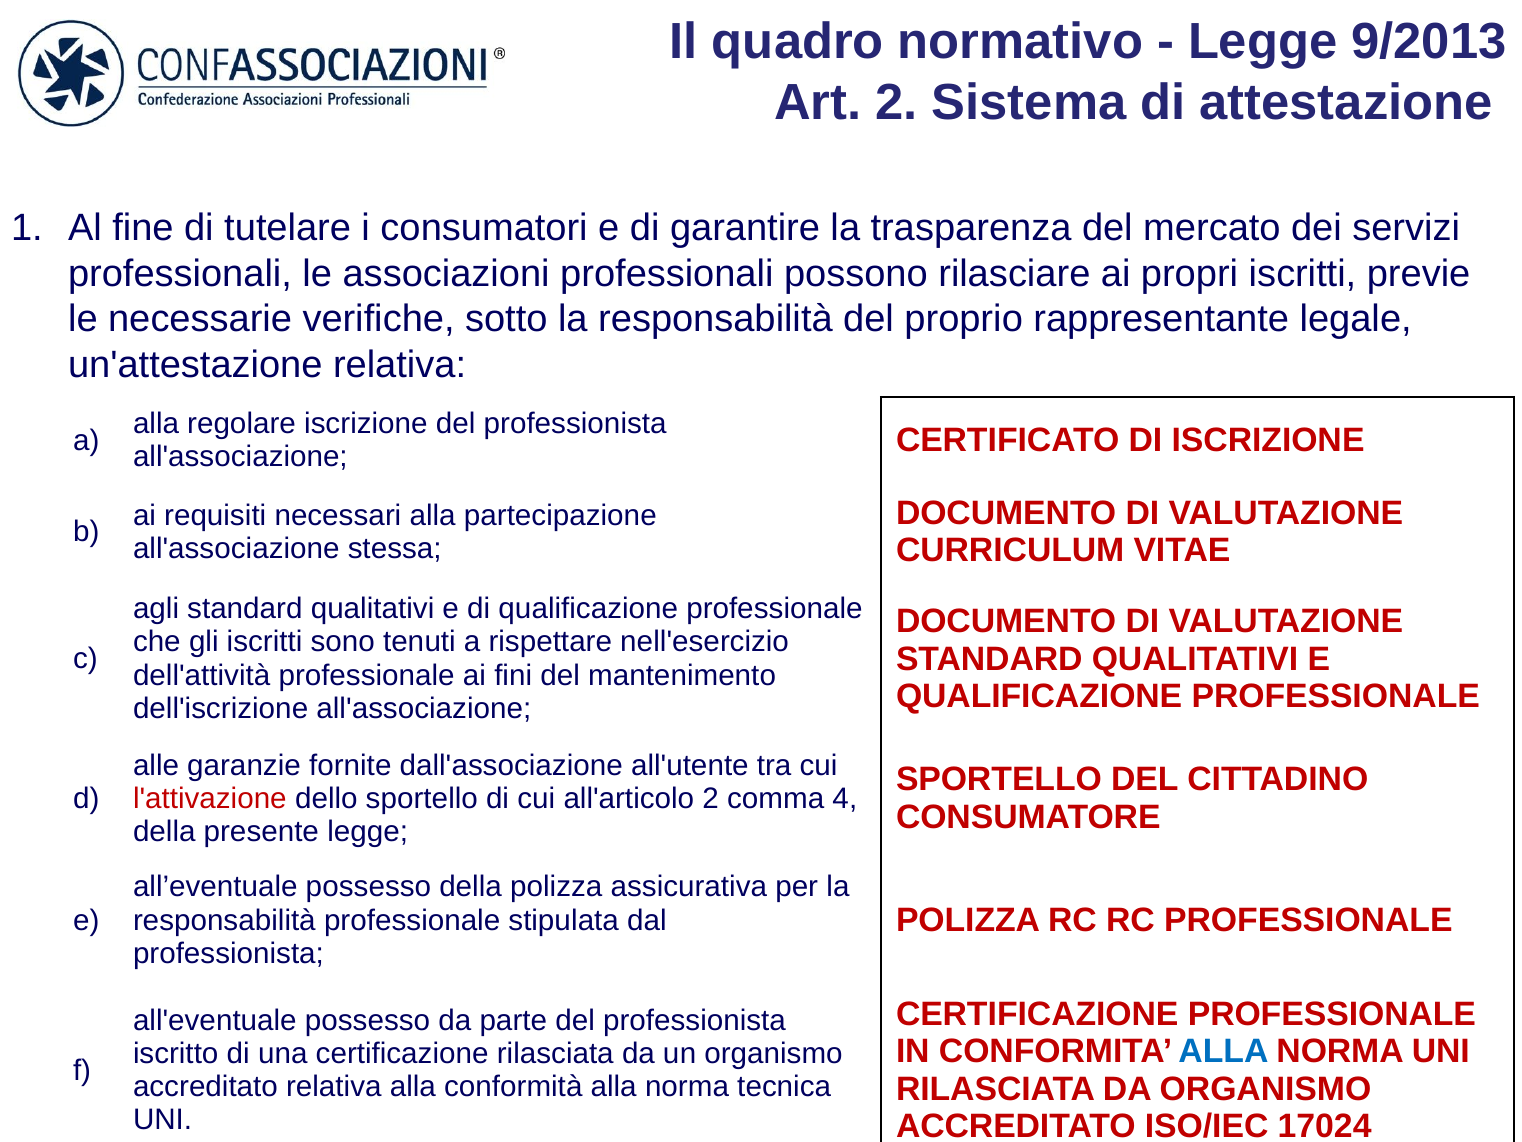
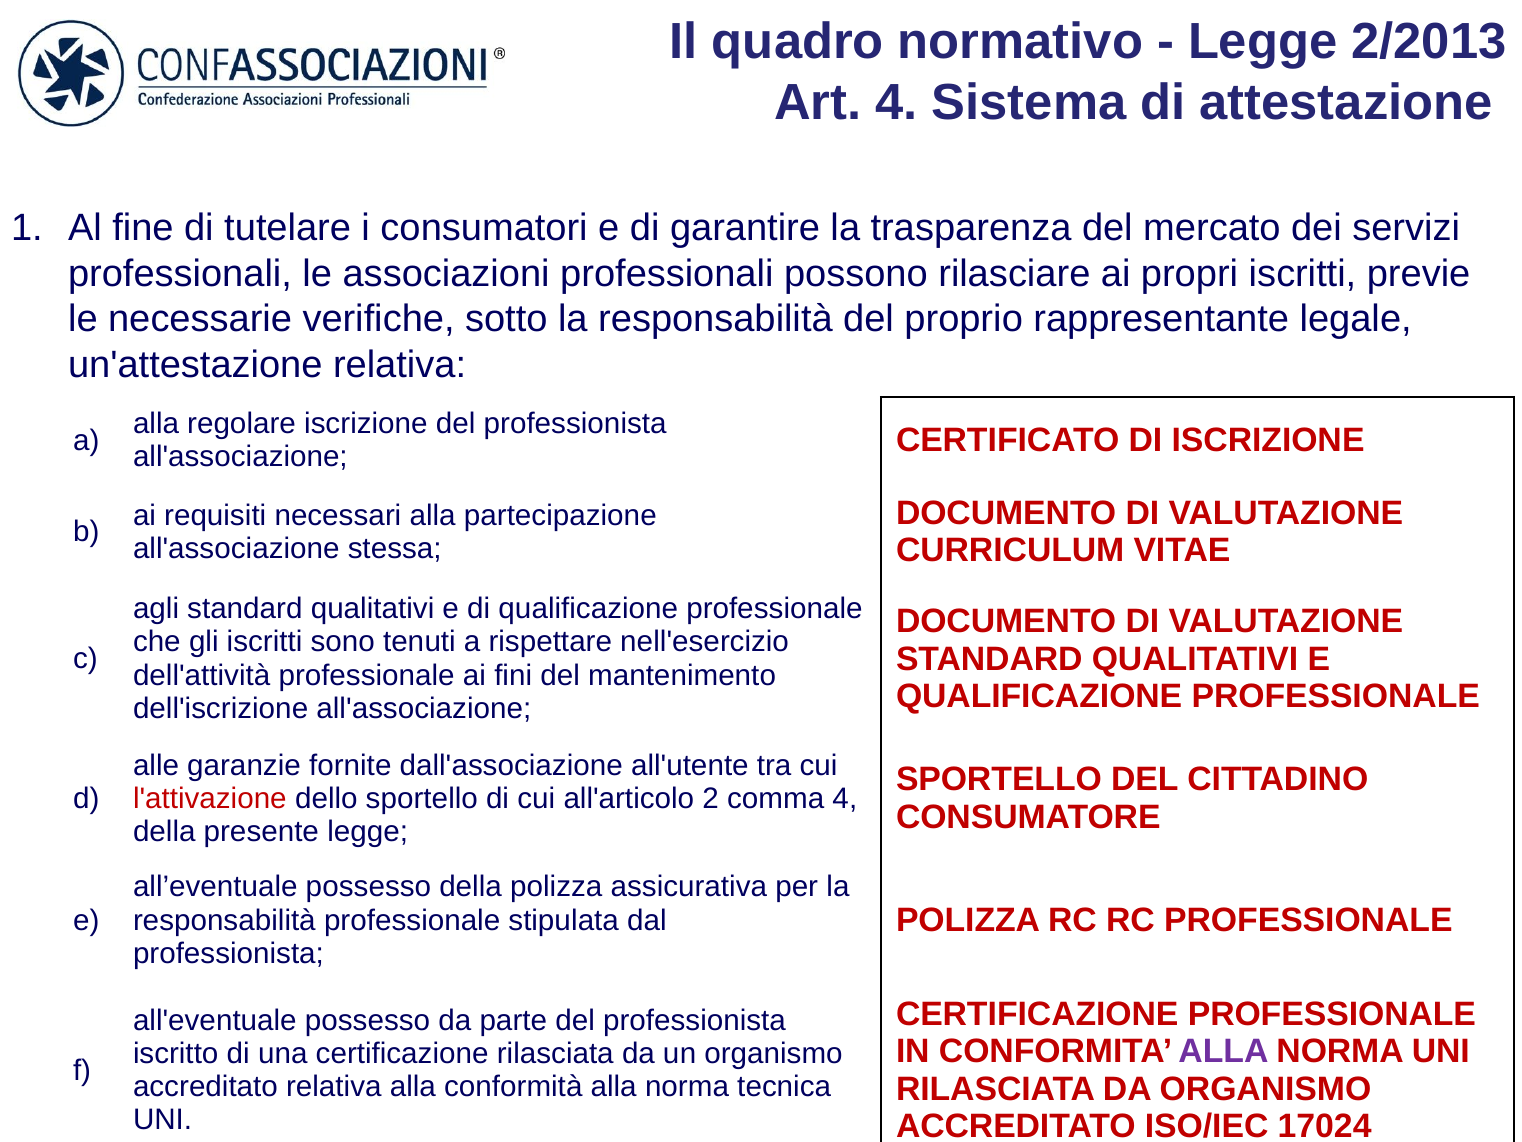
9/2013: 9/2013 -> 2/2013 (1429, 41)
Art 2: 2 -> 4 (897, 102)
ALLA colour: blue -> purple (1223, 1051)
